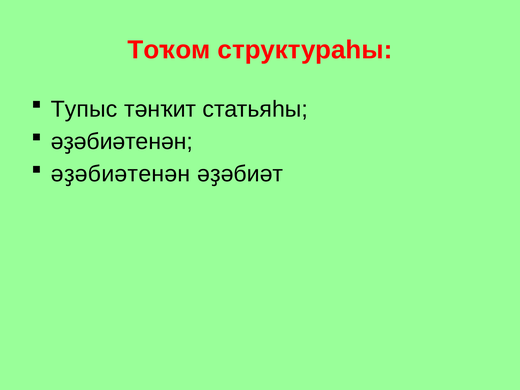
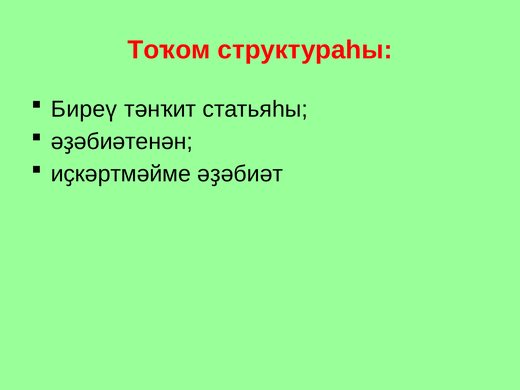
Тупыс: Тупыс -> Биреү (84, 109)
әҙәбиәтенән: әҙәбиәтенән -> иҫкәртмәйме (121, 174)
